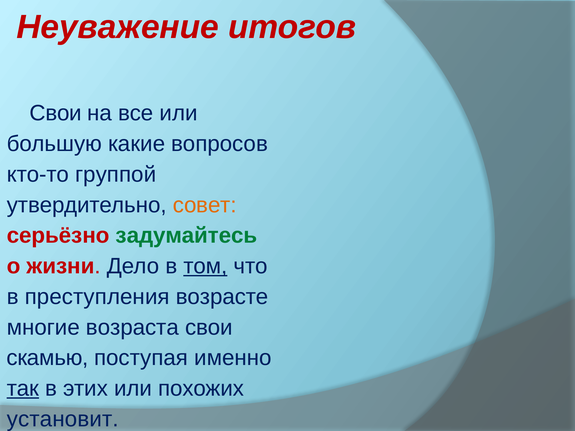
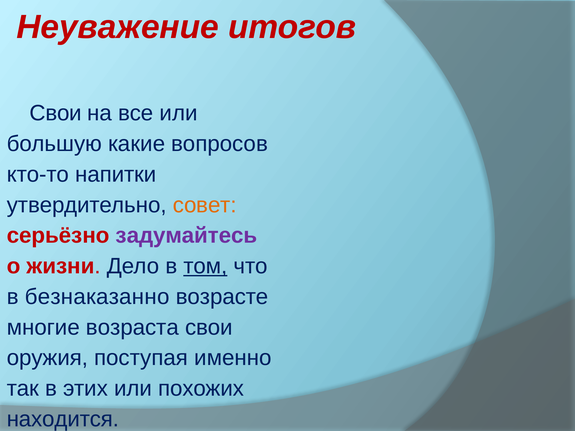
группой: группой -> напитки (116, 175)
задумайтесь colour: green -> purple (186, 236)
преступления: преступления -> безнаказанно (97, 297)
скамью: скамью -> оружия (47, 358)
так underline: present -> none (23, 389)
установит: установит -> находится (63, 419)
